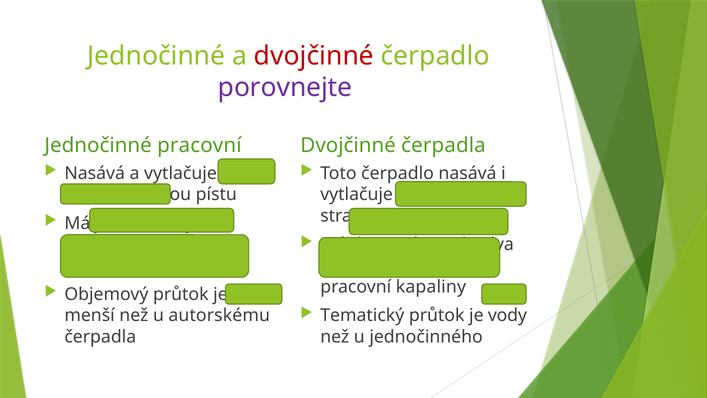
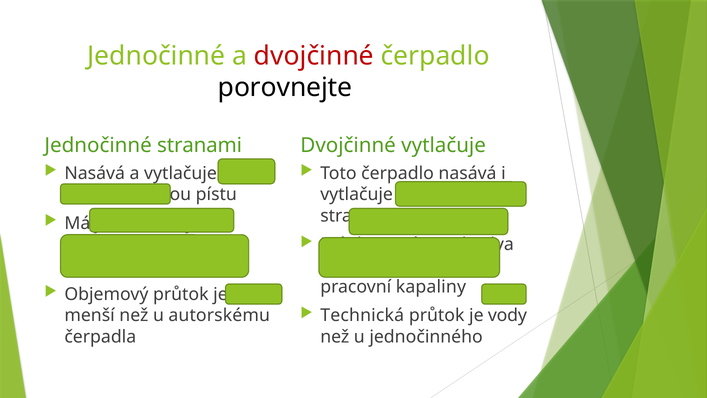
porovnejte colour: purple -> black (285, 88)
Jednočinné pracovní: pracovní -> stranami (200, 145)
Dvojčinné čerpadla: čerpadla -> vytlačuje (444, 145)
Tematický: Tematický -> Technická (362, 315)
